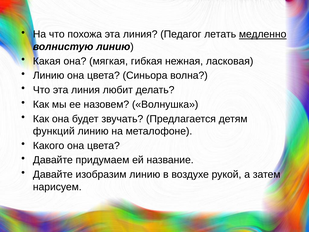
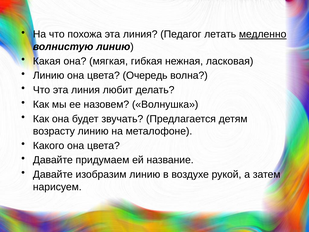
Синьора: Синьора -> Очередь (145, 75)
функций: функций -> возрасту (54, 131)
